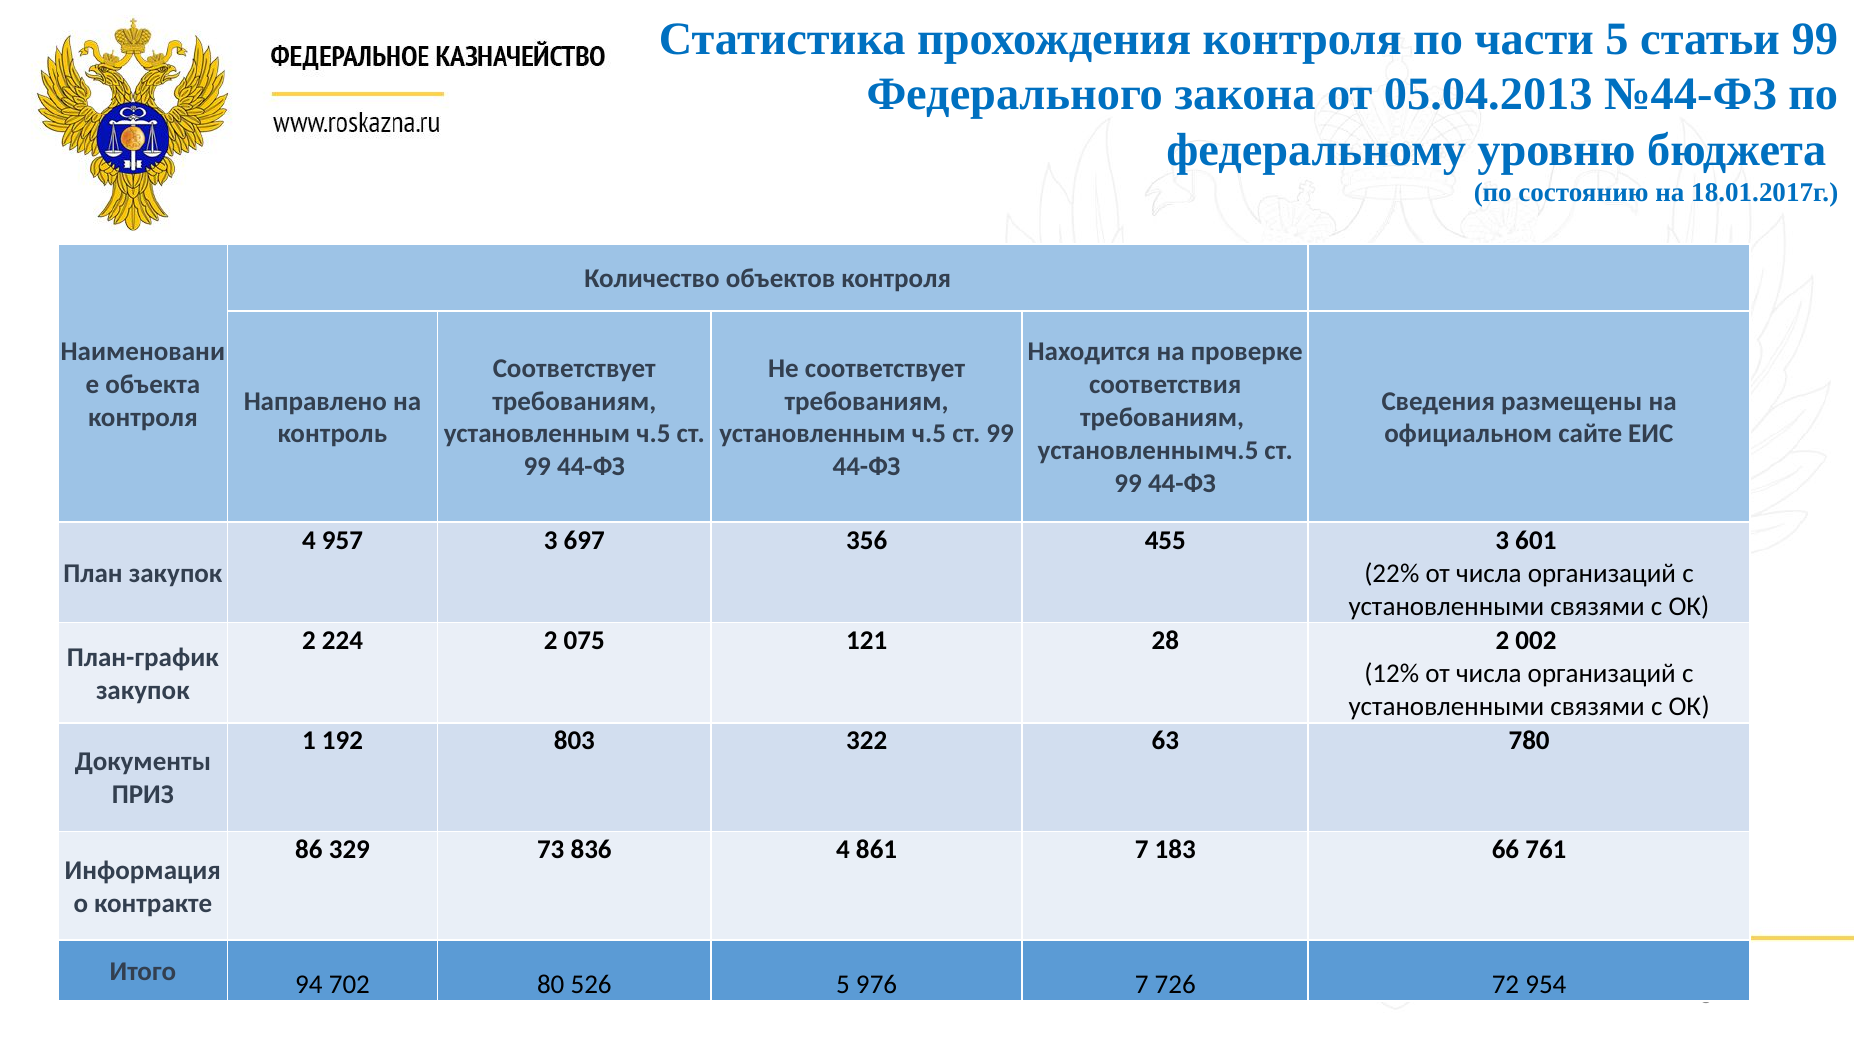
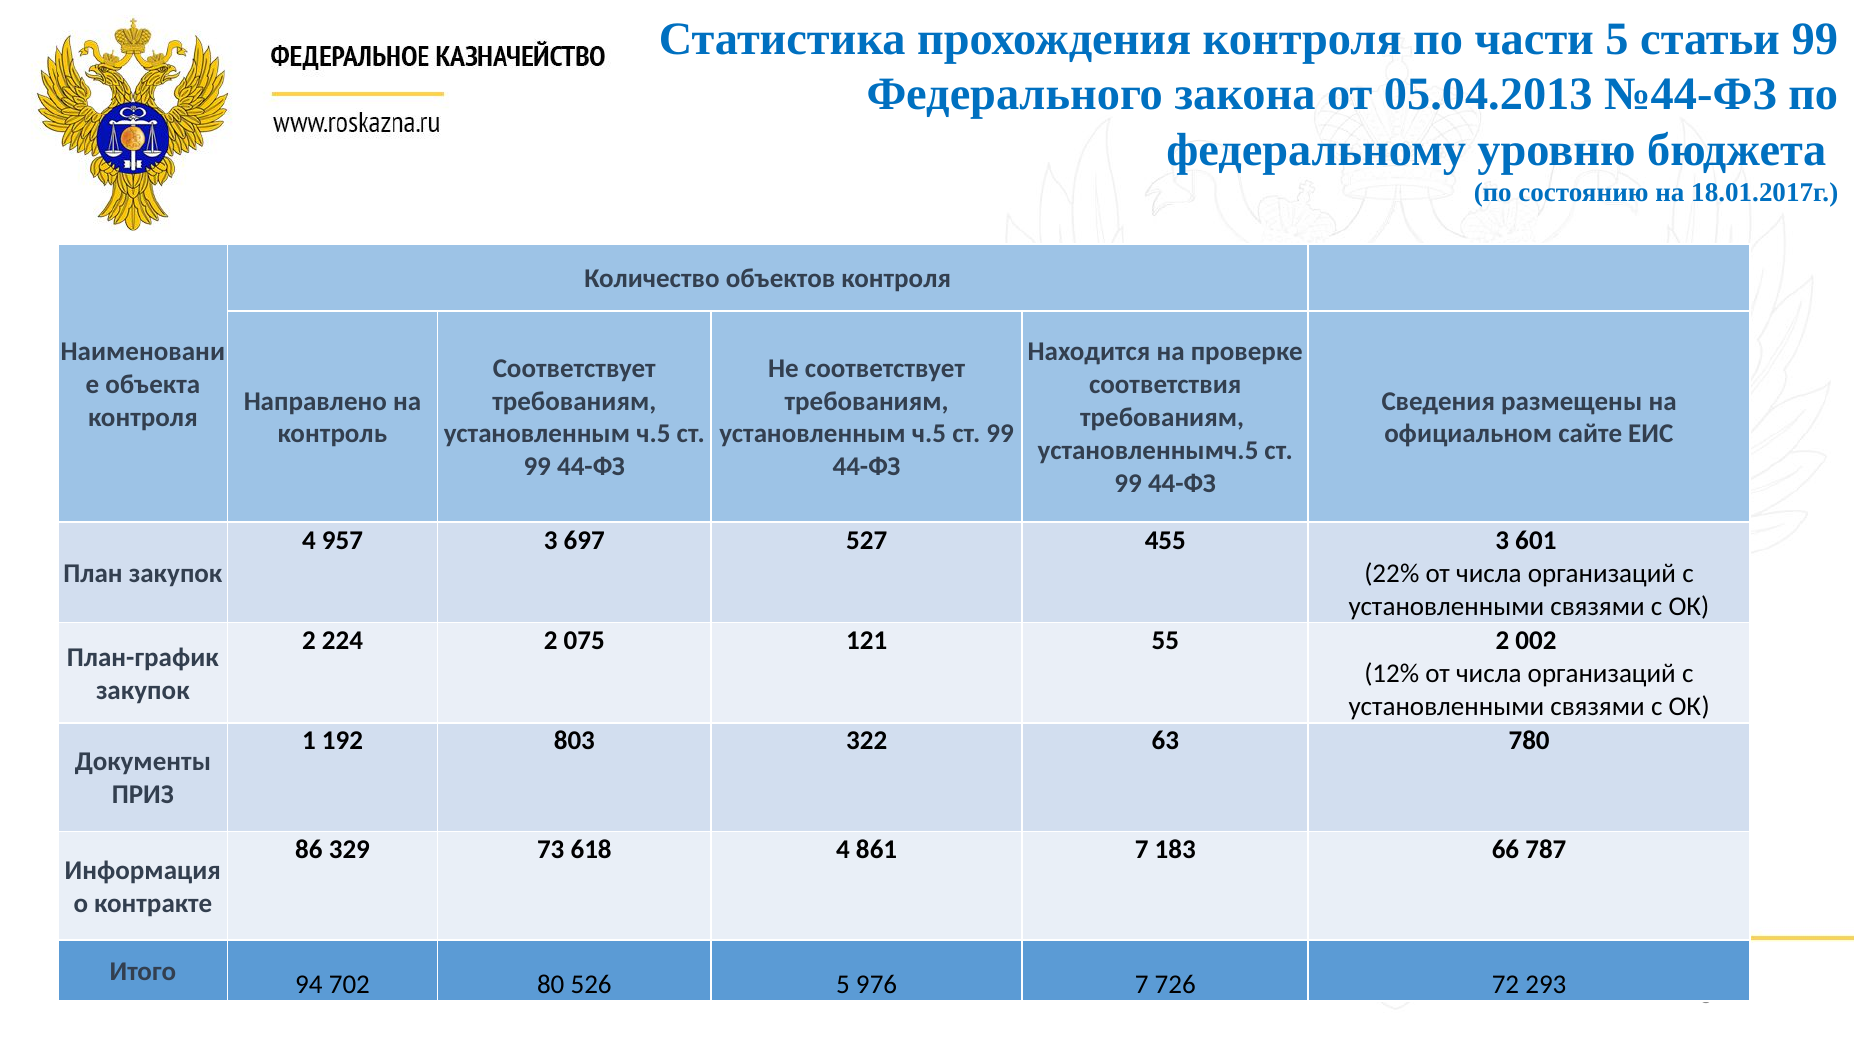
356: 356 -> 527 (867, 540)
28: 28 -> 55 (1165, 641)
836: 836 -> 618 (591, 850)
761: 761 -> 787 (1546, 850)
954: 954 -> 293 (1546, 985)
